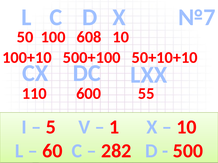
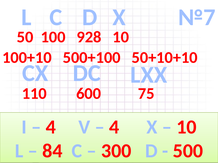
608: 608 -> 928 (89, 37)
55: 55 -> 75 (146, 94)
5: 5 -> 4 (51, 127)
1: 1 -> 4 (114, 127)
60: 60 -> 84 (52, 151)
282: 282 -> 300 (116, 151)
